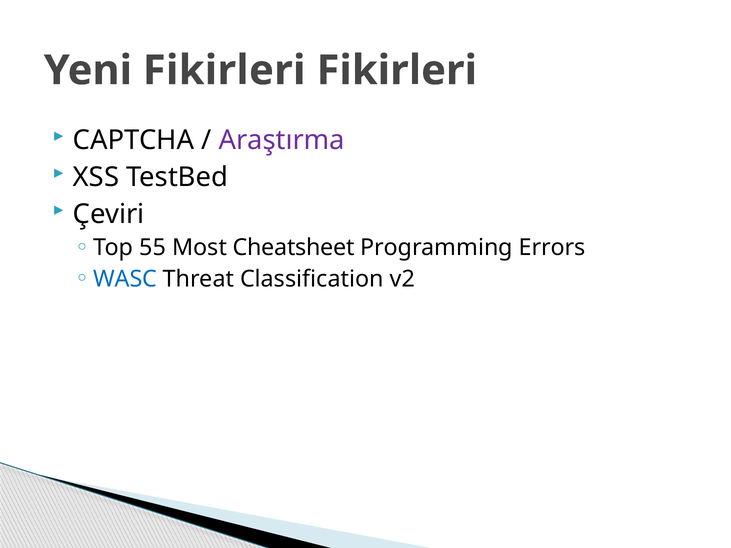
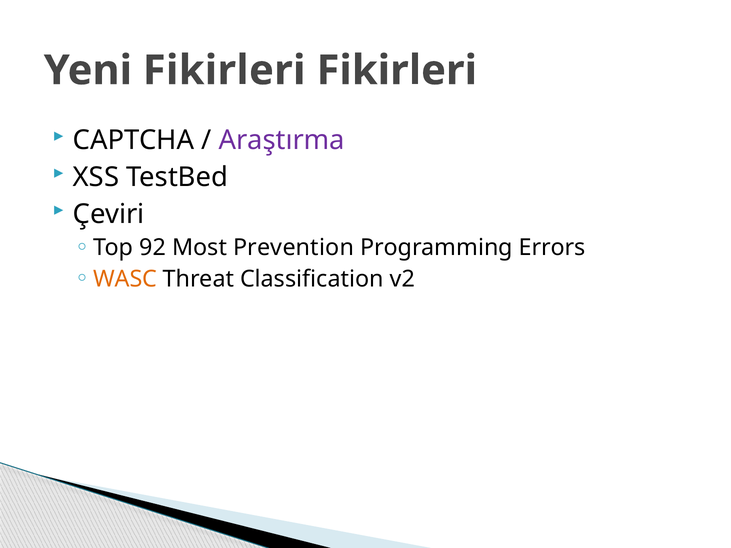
55: 55 -> 92 (153, 248)
Cheatsheet: Cheatsheet -> Prevention (294, 248)
WASC colour: blue -> orange (125, 279)
